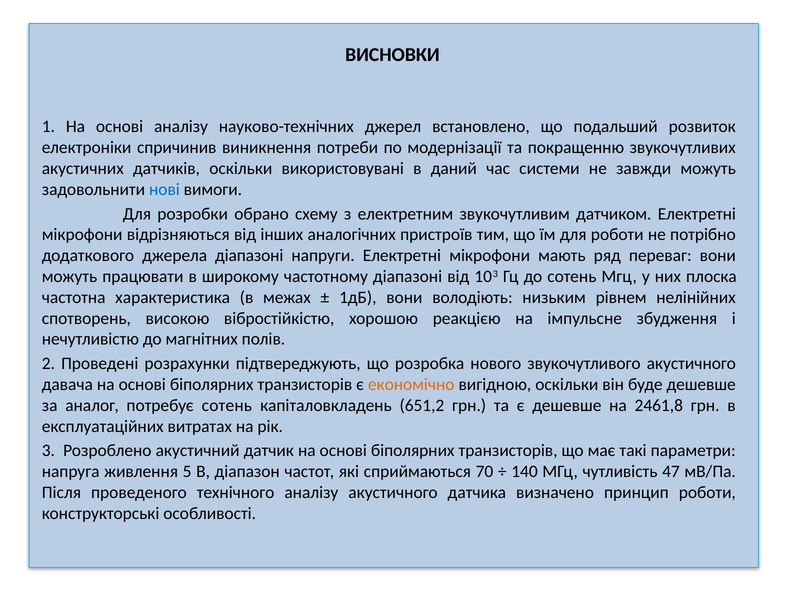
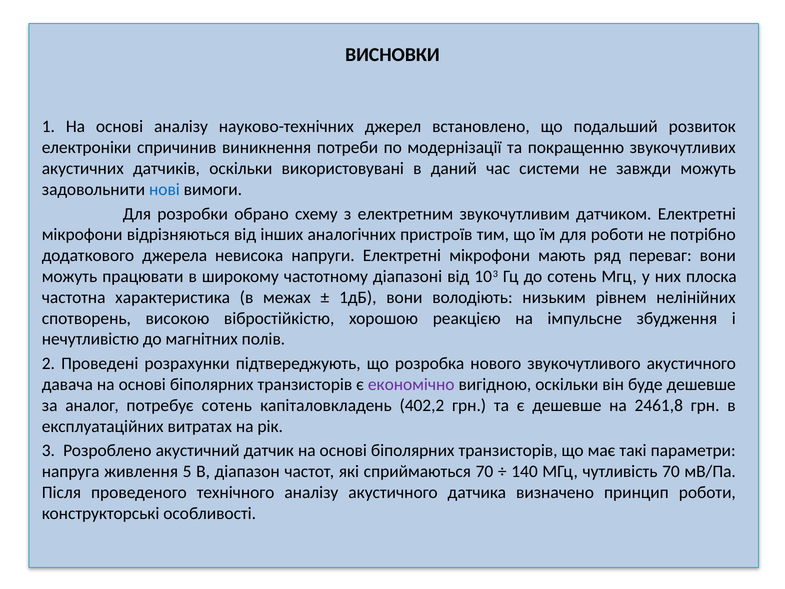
джерела діапазоні: діапазоні -> невисока (249, 255)
економічно colour: orange -> purple (411, 384)
651,2: 651,2 -> 402,2 (422, 405)
чутливість 47: 47 -> 70 (671, 471)
